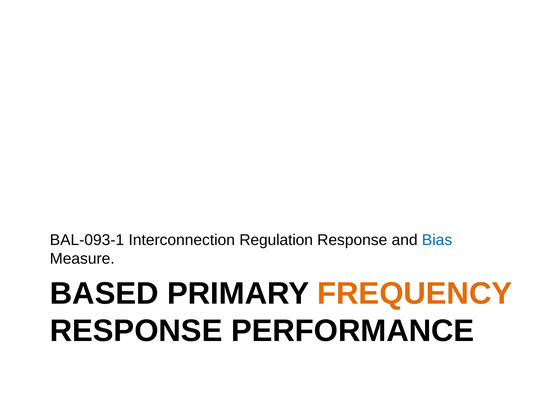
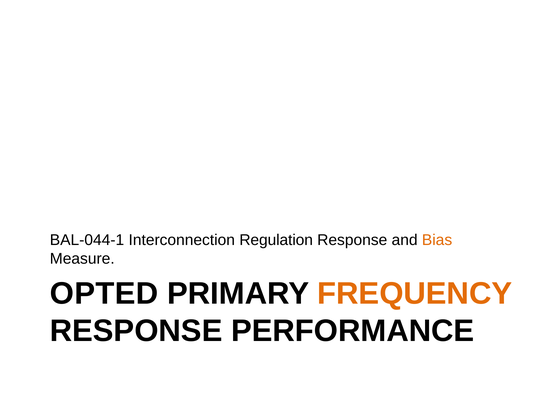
BAL-093-1: BAL-093-1 -> BAL-044-1 (87, 240)
Bias colour: blue -> orange (437, 240)
BASED: BASED -> OPTED (104, 294)
